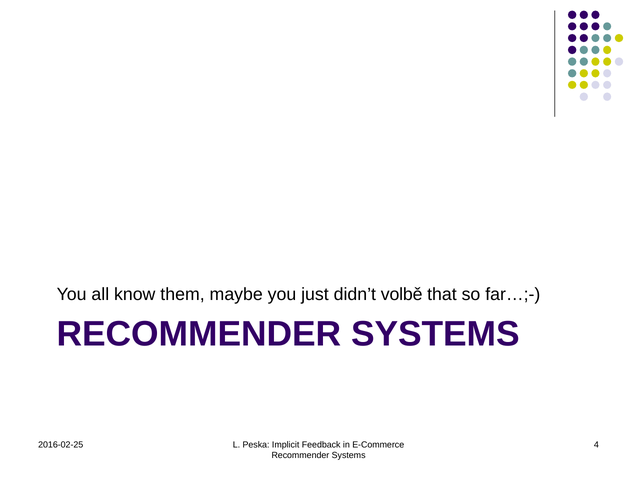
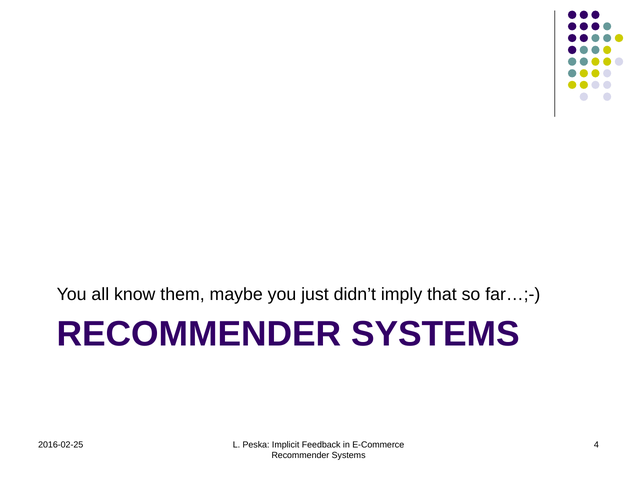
volbě: volbě -> imply (402, 294)
